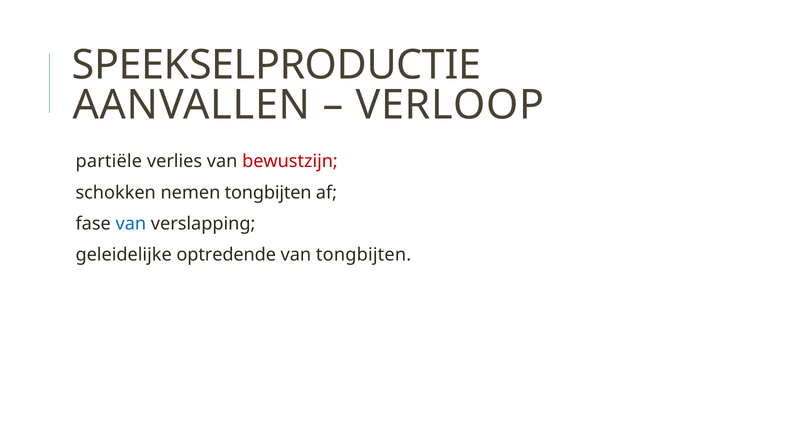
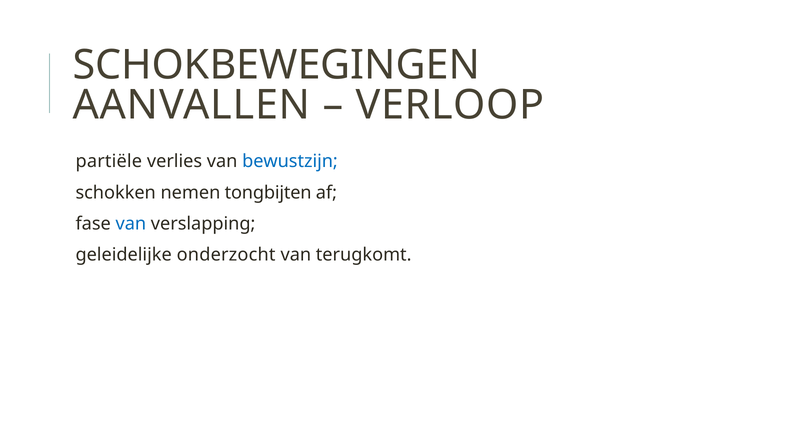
SPEEKSELPRODUCTIE: SPEEKSELPRODUCTIE -> SCHOKBEWEGINGEN (276, 65)
bewustzijn colour: red -> blue (290, 161)
optredende: optredende -> onderzocht (226, 255)
van tongbijten: tongbijten -> terugkomt (364, 255)
